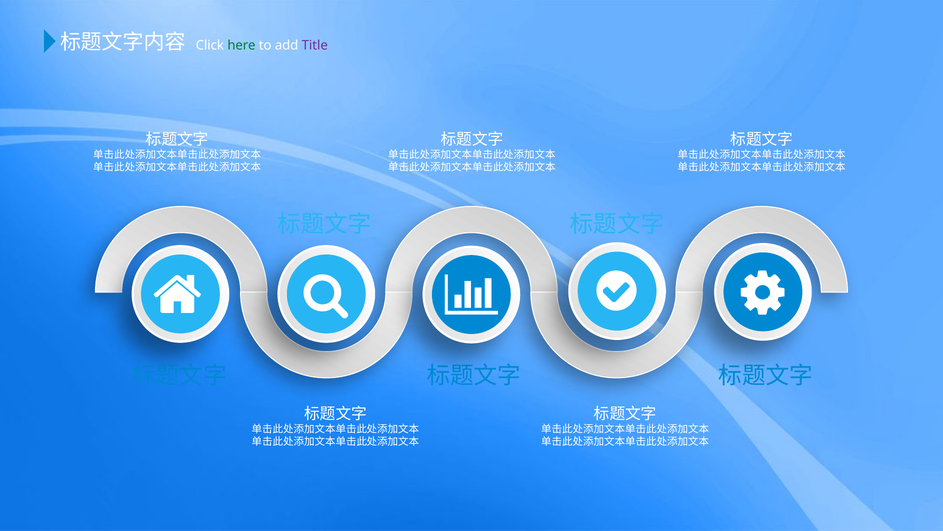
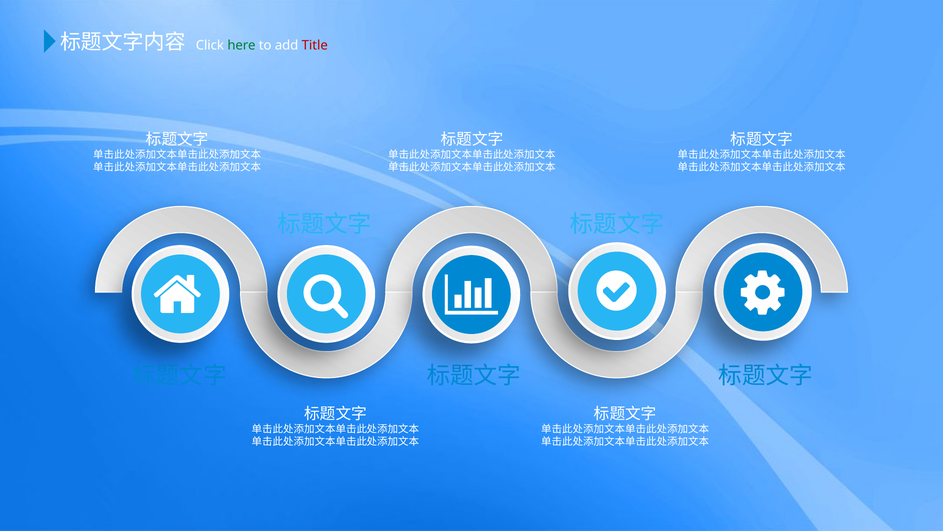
Title colour: purple -> red (315, 45)
